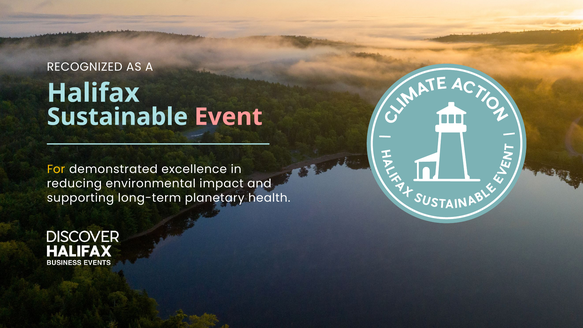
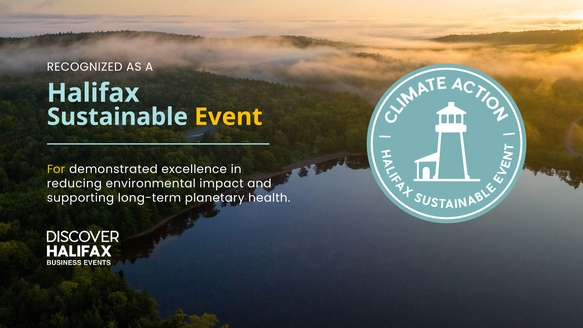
Event colour: pink -> yellow (228, 117)
